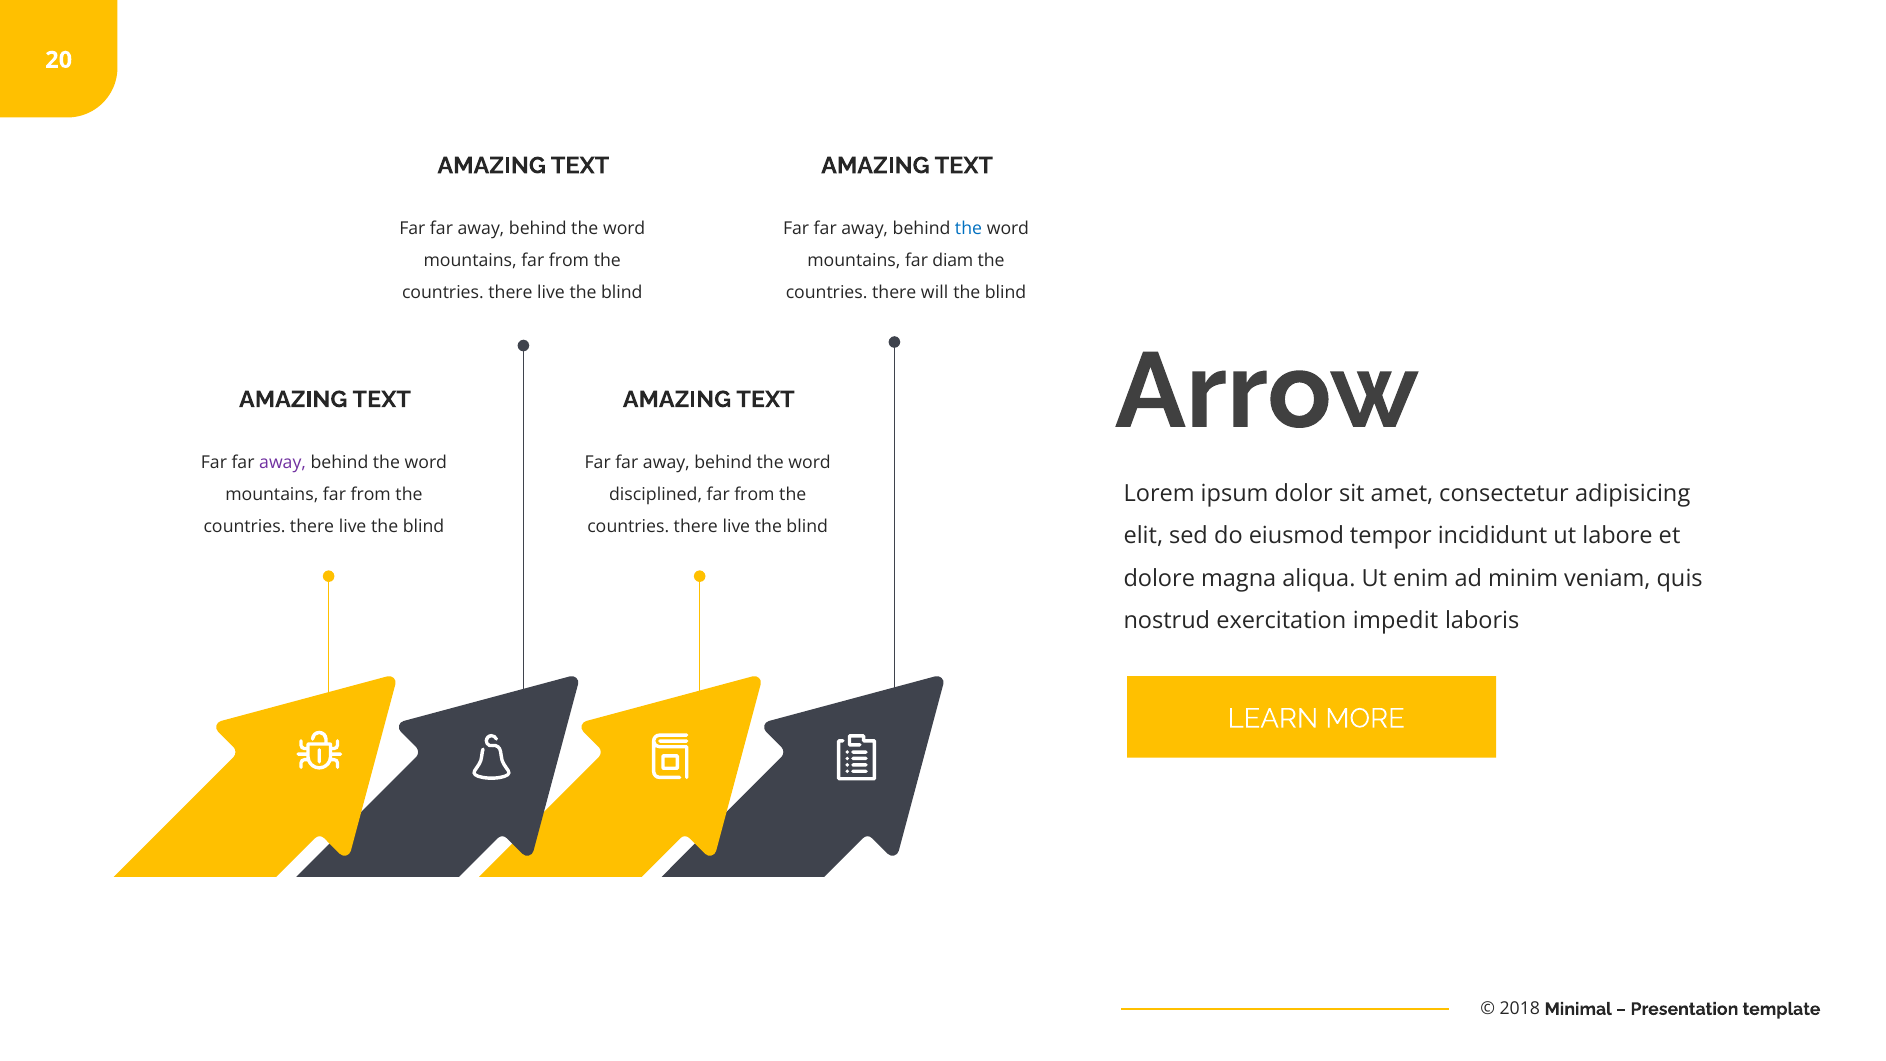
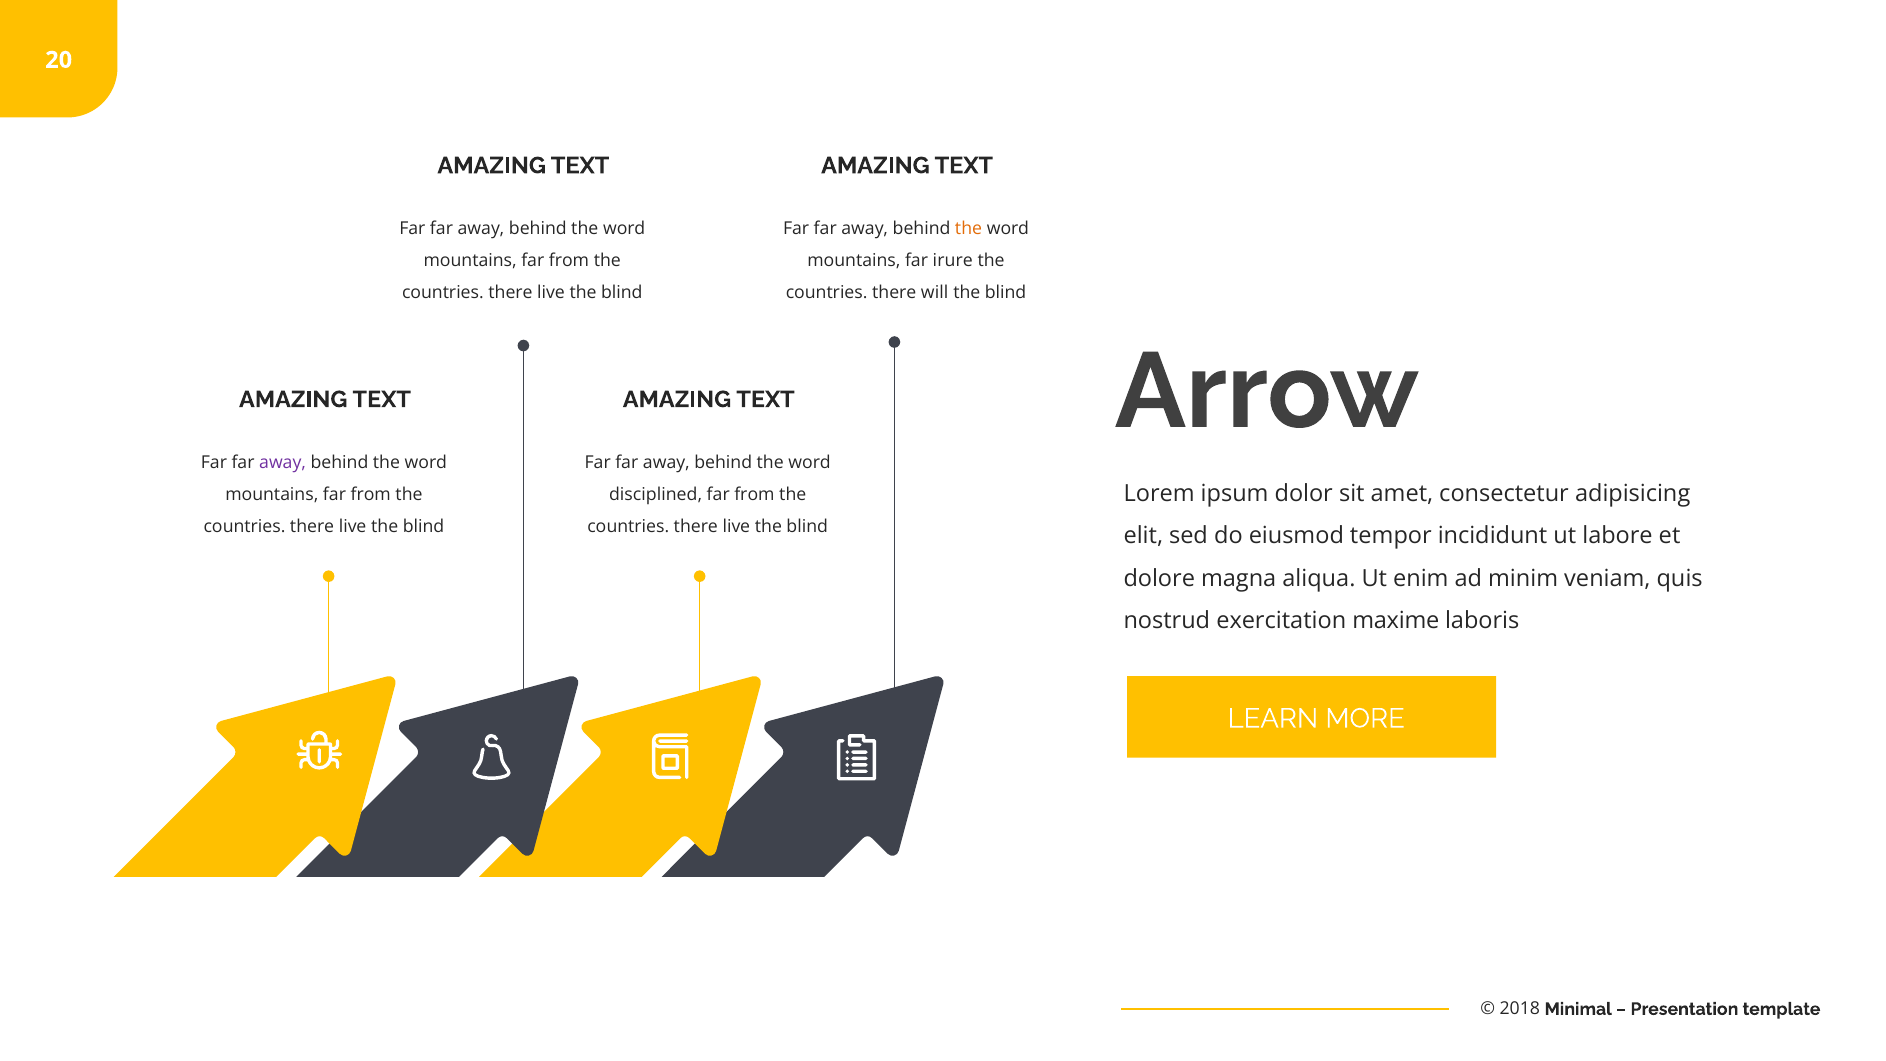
the colour: blue -> orange (969, 229)
diam: diam -> irure (953, 261)
impedit: impedit -> maxime (1396, 621)
